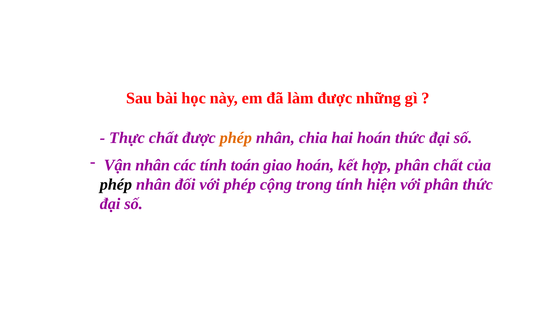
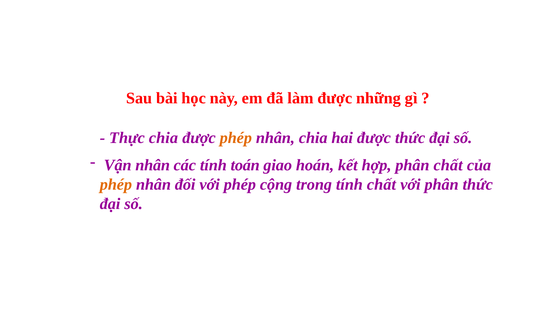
Thực chất: chất -> chia (163, 138)
hai hoán: hoán -> được (374, 138)
phép colour: black -> orange (116, 185)
tính hiện: hiện -> chất (381, 185)
